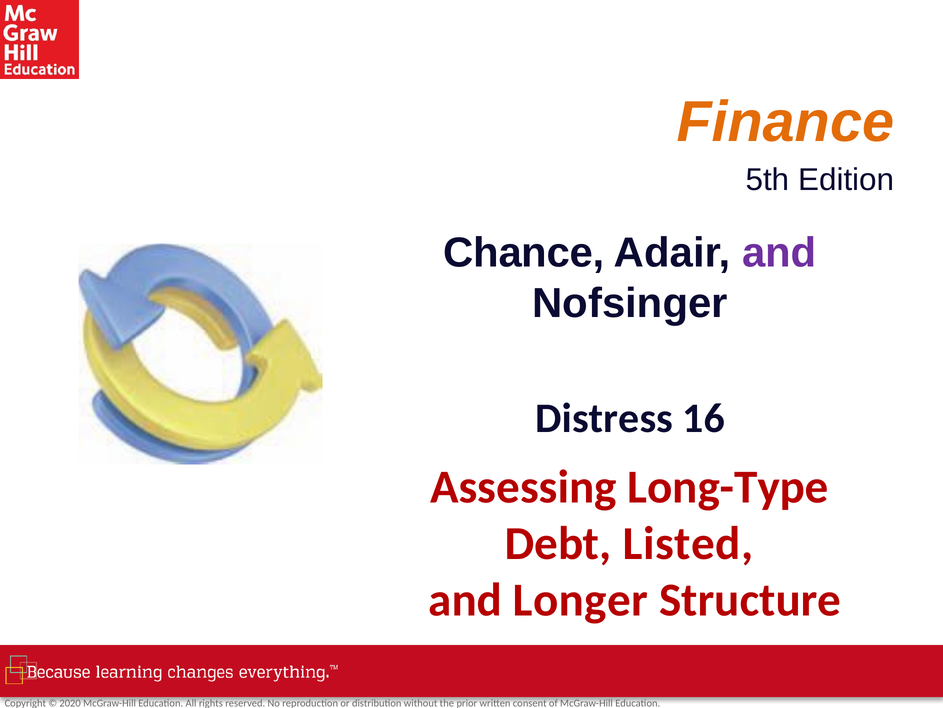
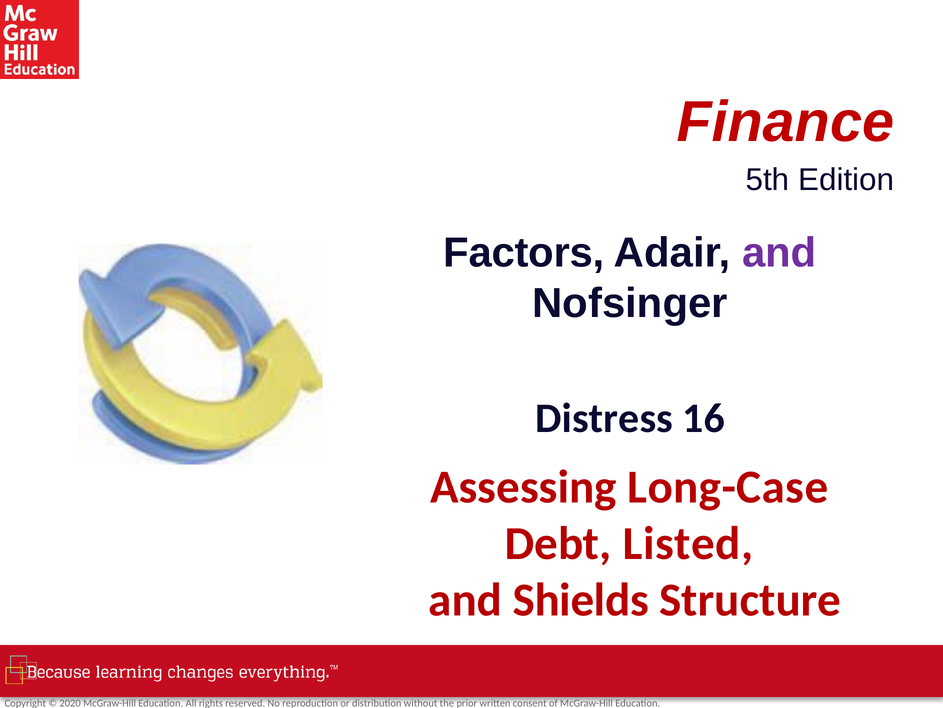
Finance colour: orange -> red (785, 122)
Chance: Chance -> Factors (524, 253)
Long-Type: Long-Type -> Long-Case (728, 486)
Longer: Longer -> Shields (581, 600)
